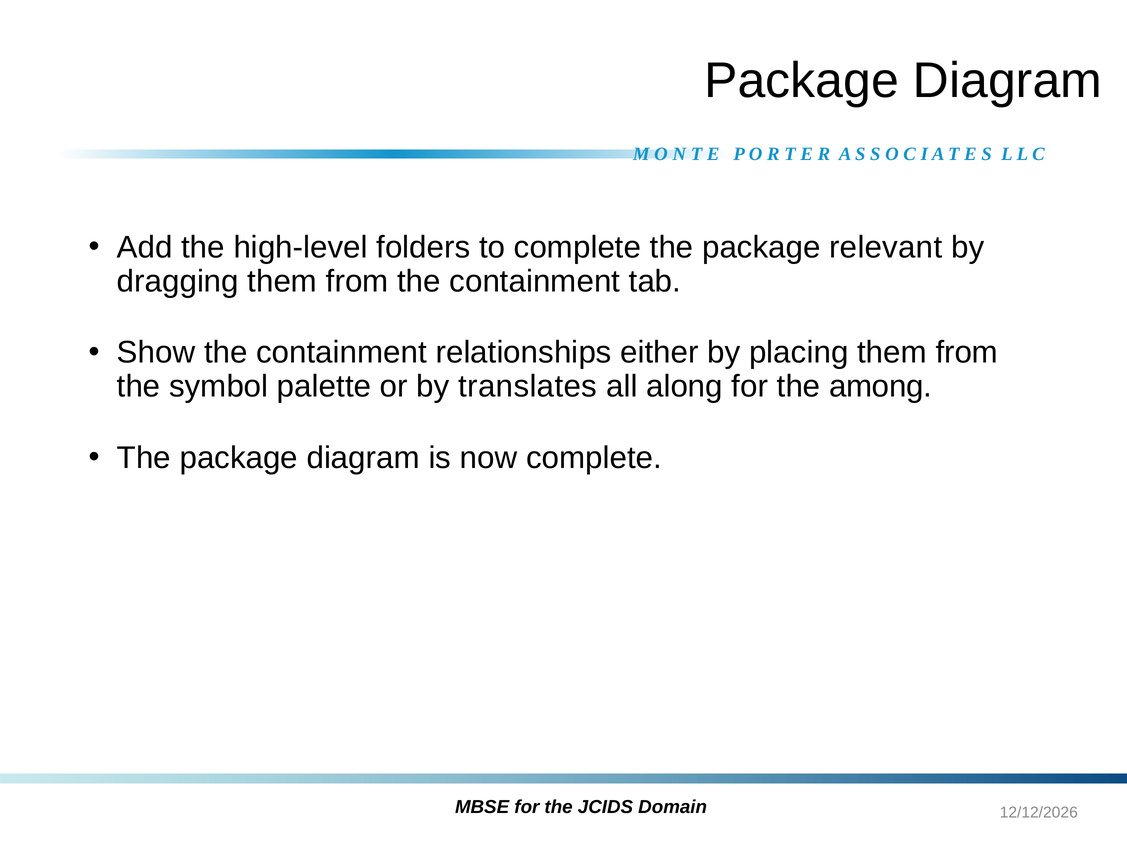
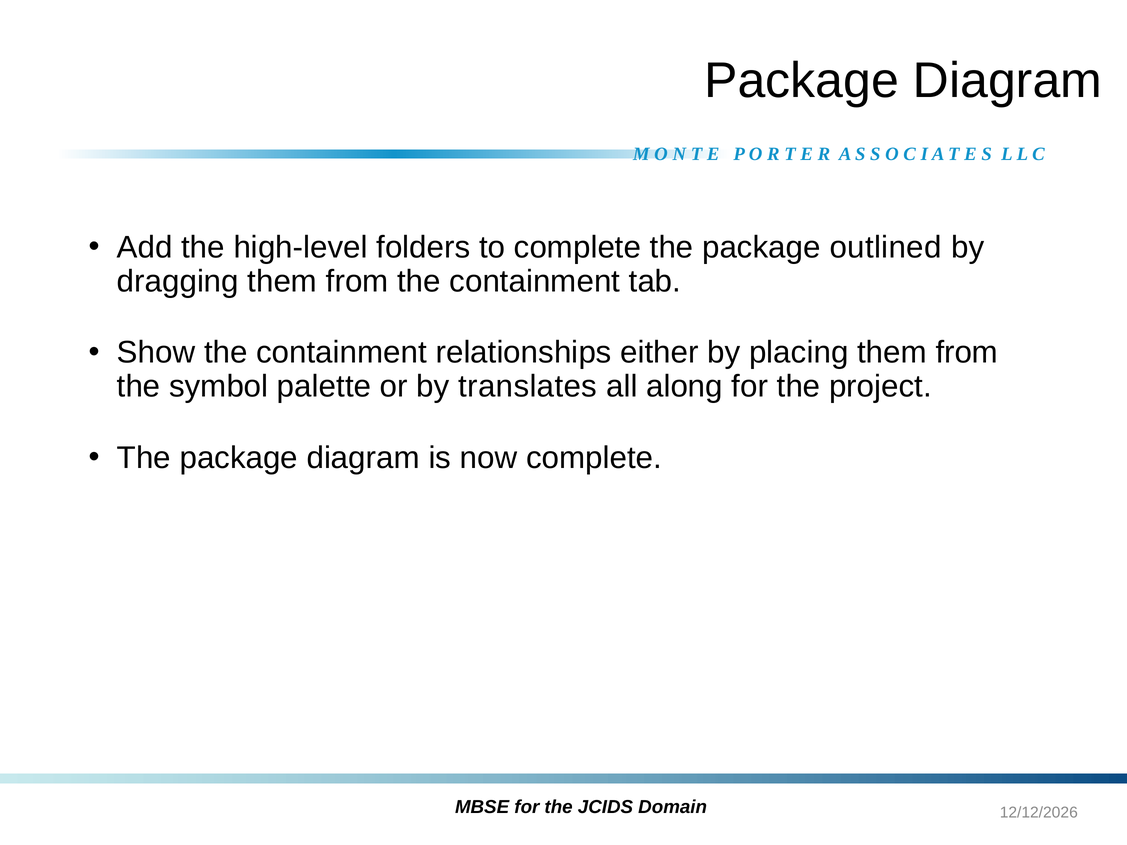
relevant: relevant -> outlined (886, 247)
among: among -> project (880, 387)
